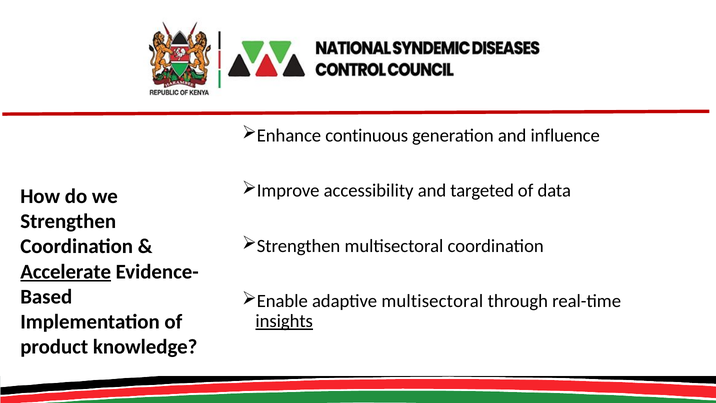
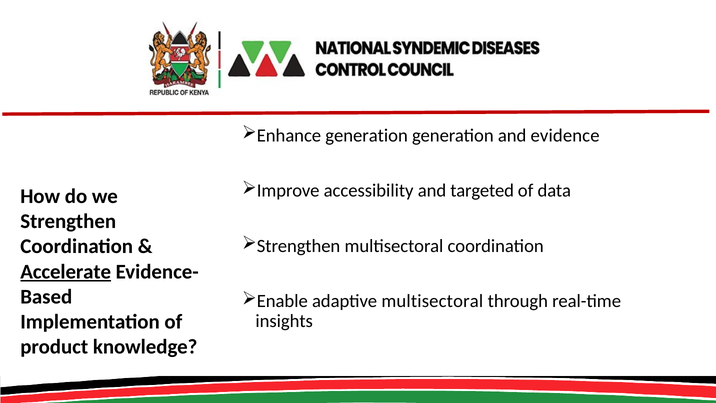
Enhance continuous: continuous -> generation (367, 135)
influence: influence -> evidence (565, 135)
insights underline: present -> none (284, 321)
